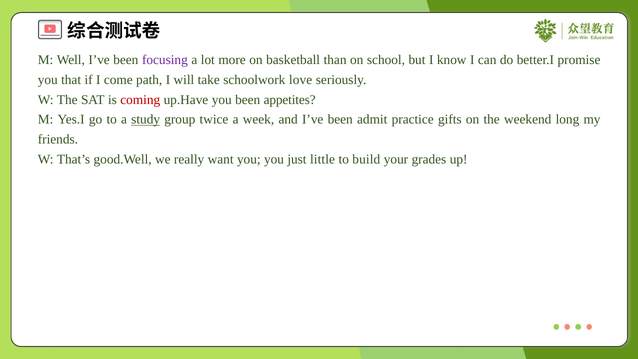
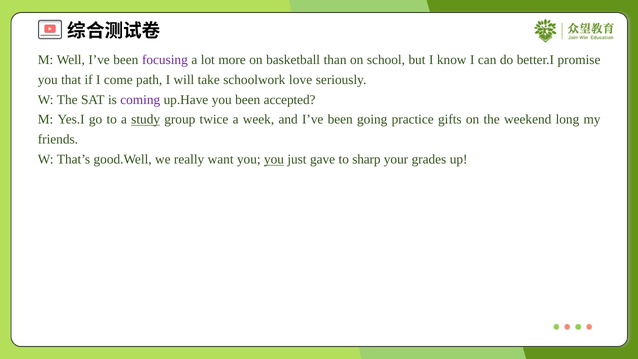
coming colour: red -> purple (140, 100)
appetites: appetites -> accepted (290, 100)
admit: admit -> going (372, 120)
you underline: none -> present (274, 159)
little: little -> gave (323, 159)
build: build -> sharp (366, 159)
